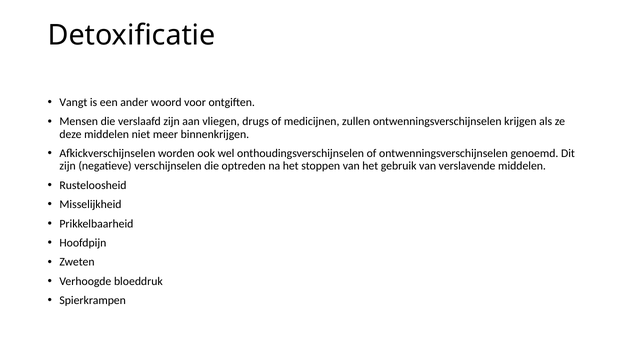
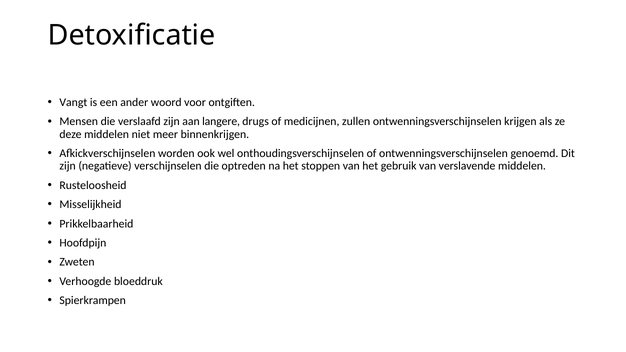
vliegen: vliegen -> langere (221, 122)
